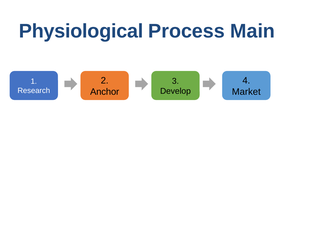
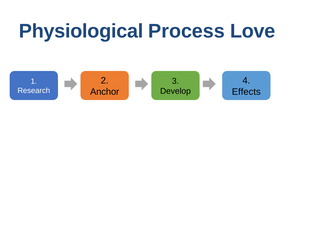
Main: Main -> Love (253, 31)
Market: Market -> Effects (246, 92)
